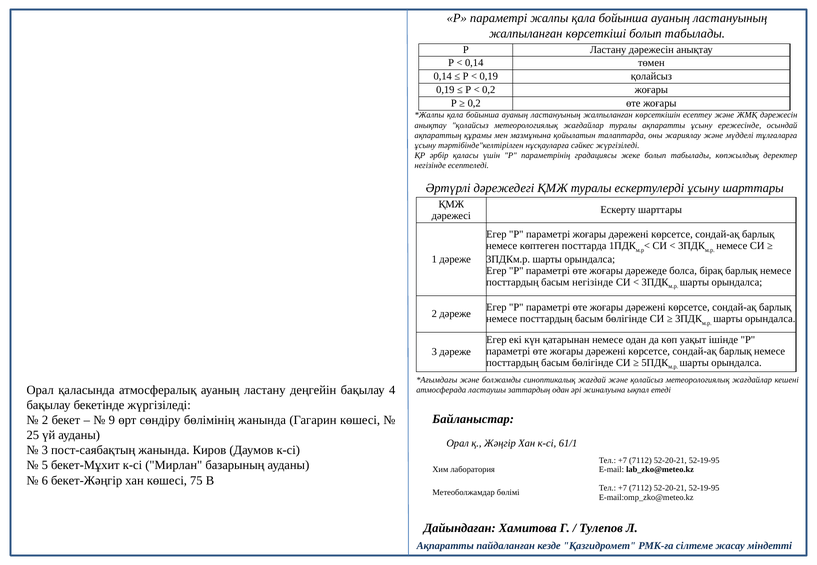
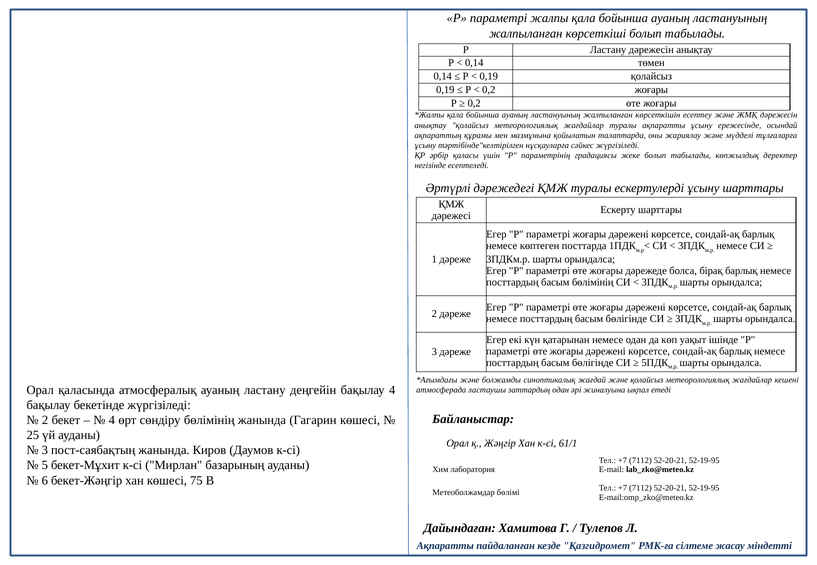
басым негізінде: негізінде -> бөлімінің (593, 282)
9: 9 -> 4 (112, 421)
